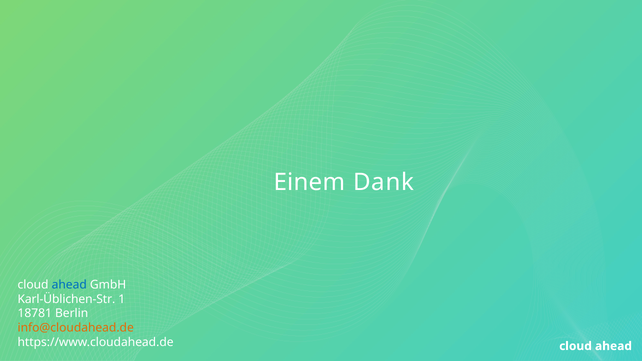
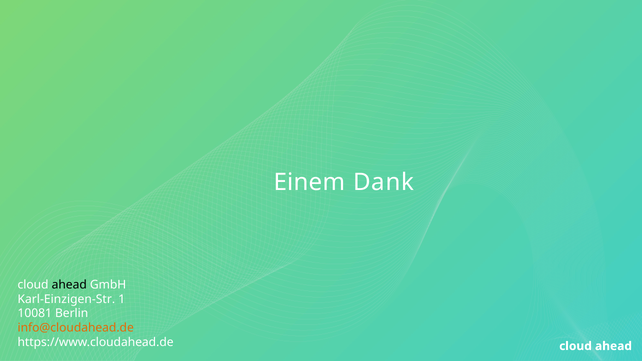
ahead colour: blue -> black (69, 285)
Karl-Üblichen-Str: Karl-Üblichen-Str -> Karl-Einzigen-Str (66, 299)
18781: 18781 -> 10081 (35, 314)
